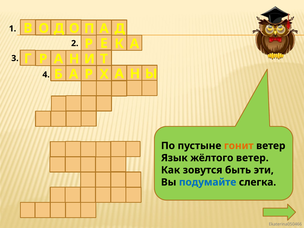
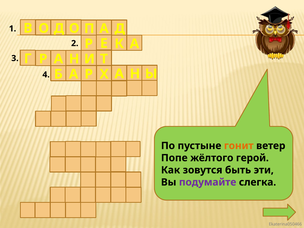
Язык: Язык -> Попе (174, 158)
жёлтого ветер: ветер -> герой (252, 158)
подумайте colour: blue -> purple (208, 182)
